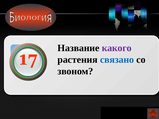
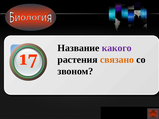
связано colour: blue -> orange (117, 60)
